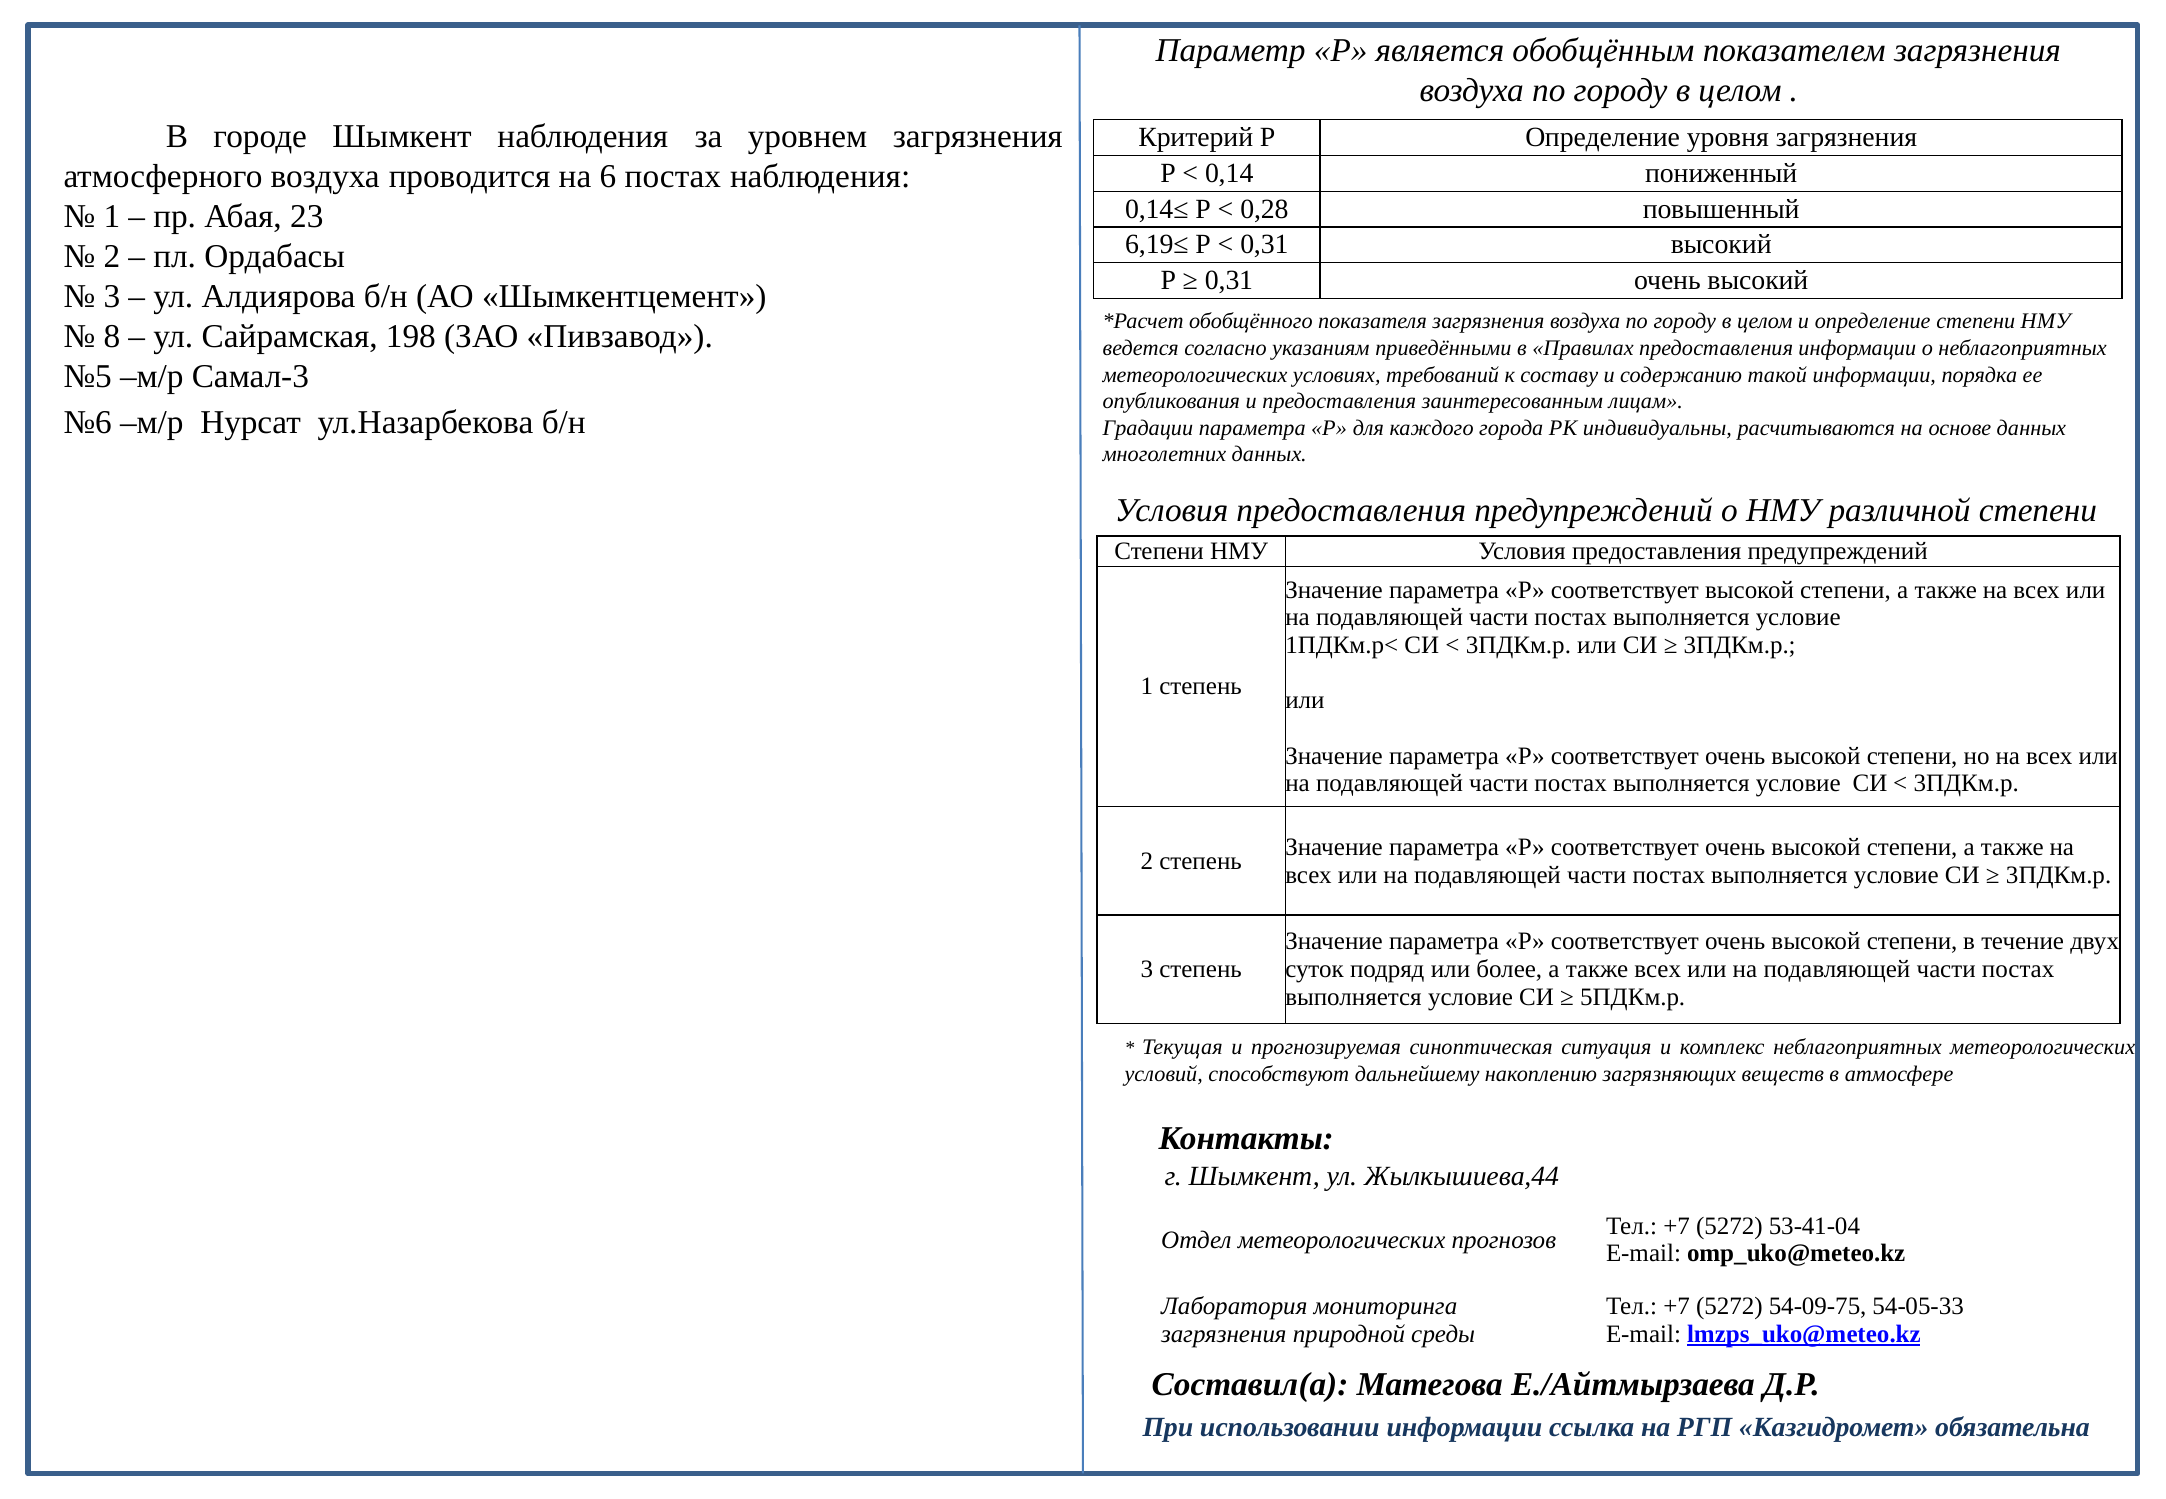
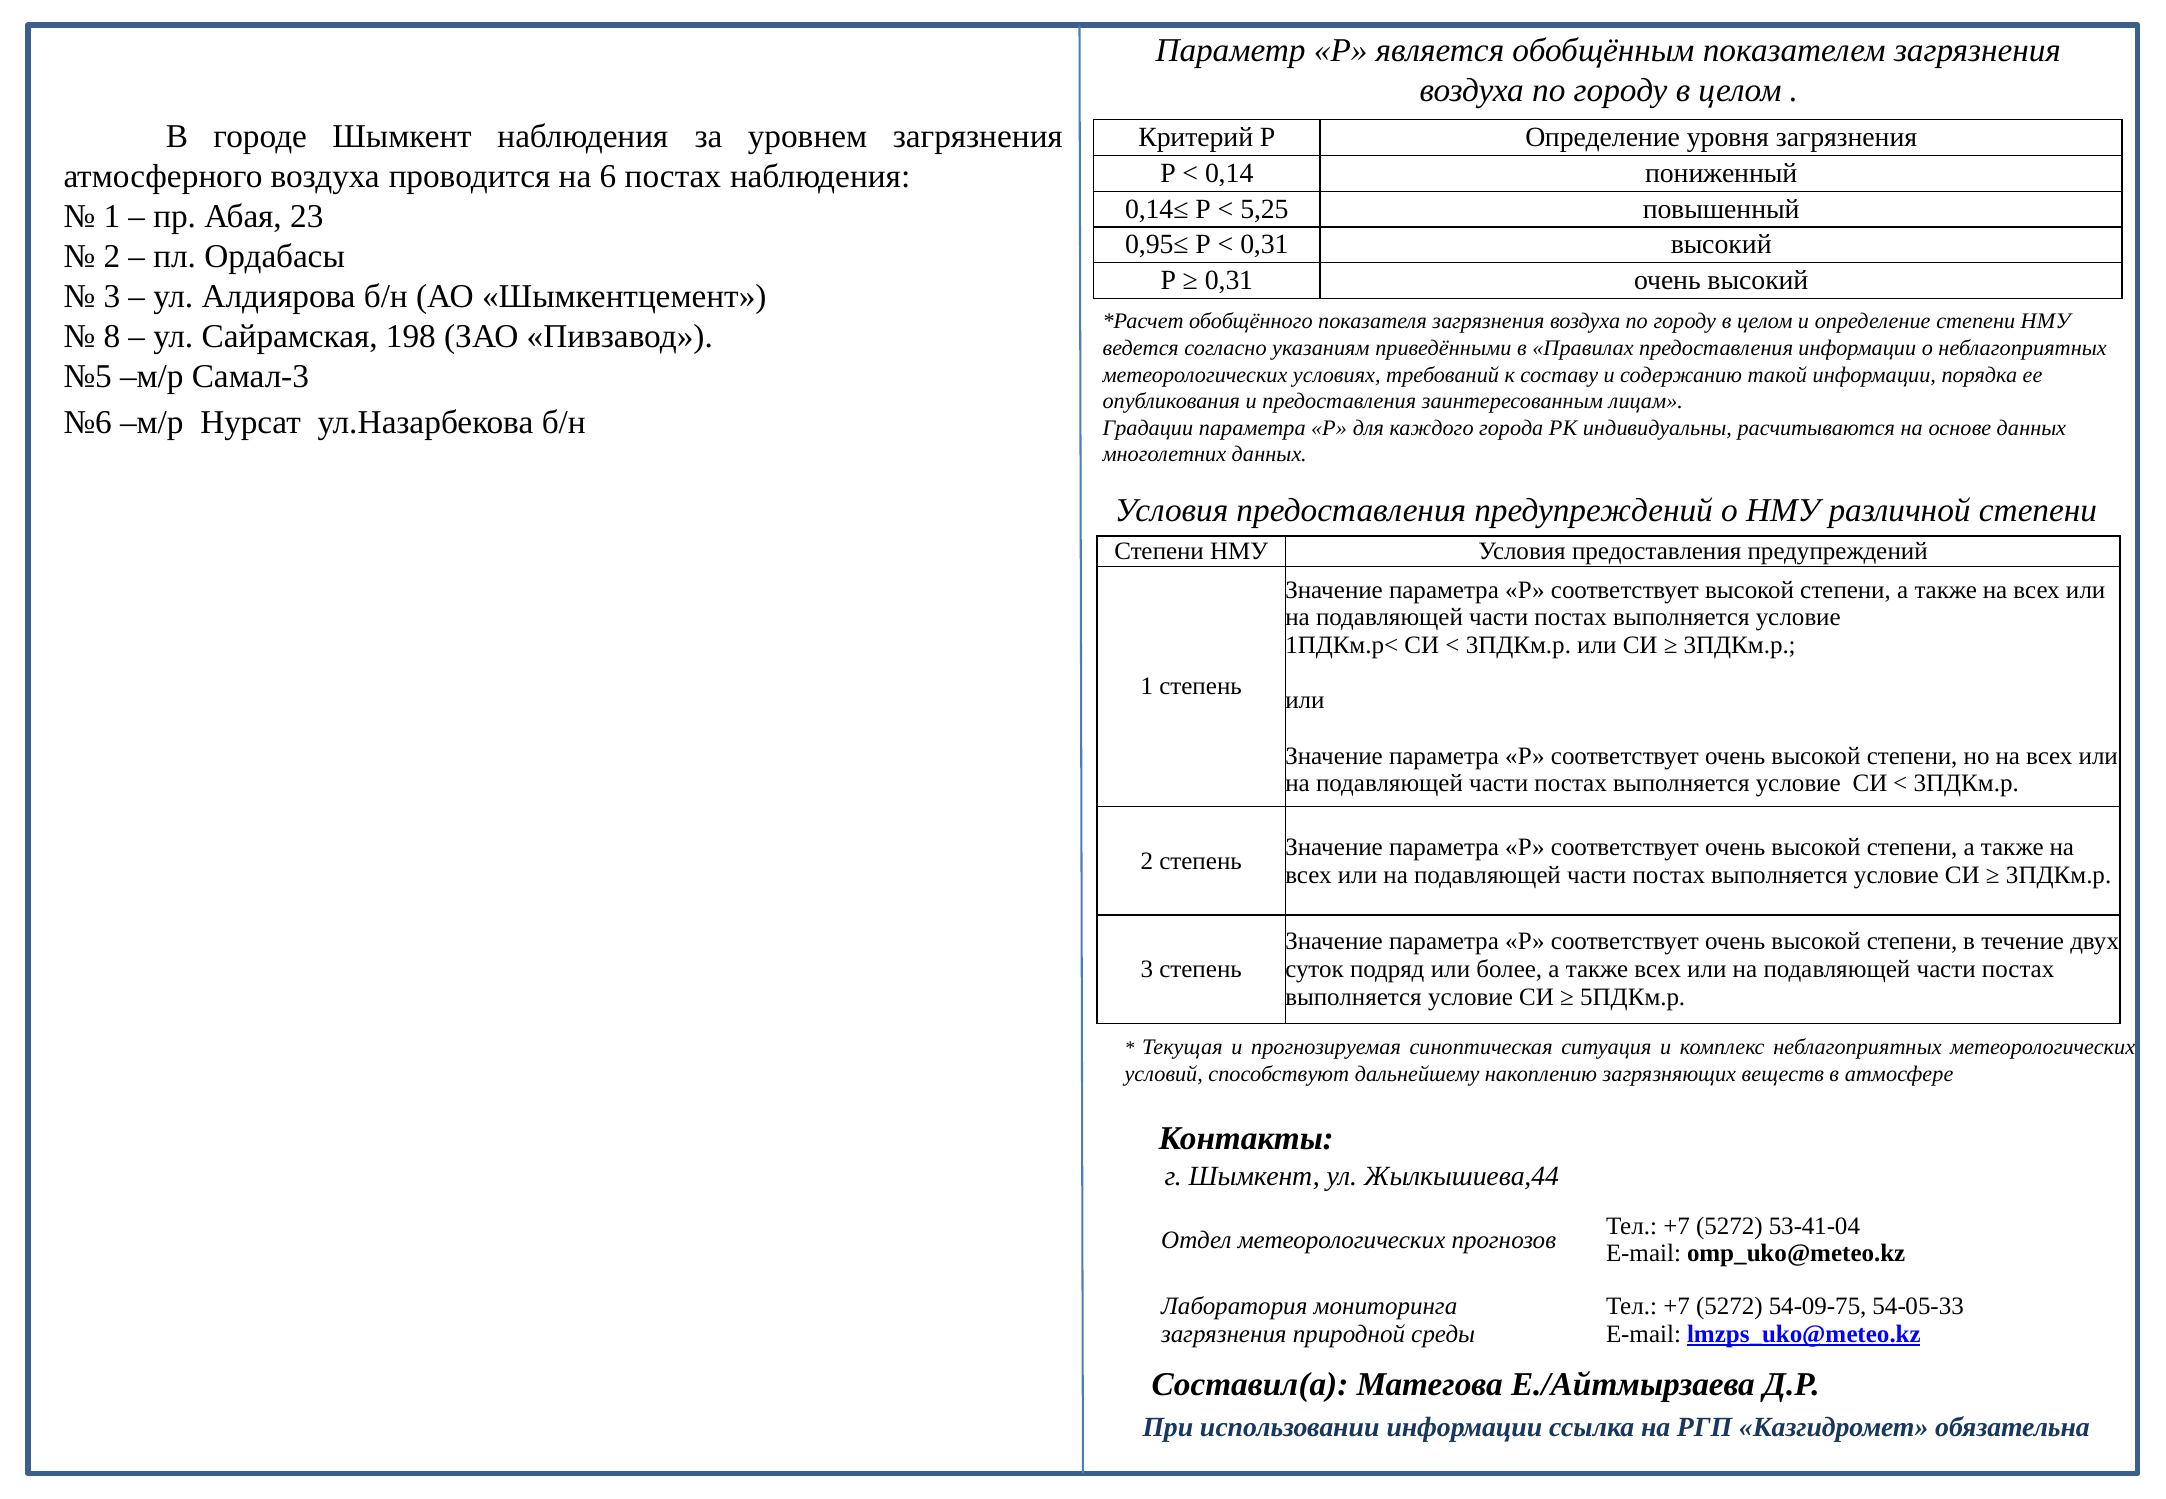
0,28: 0,28 -> 5,25 (1264, 209)
6,19≤: 6,19≤ -> 0,95≤ (1157, 245)
